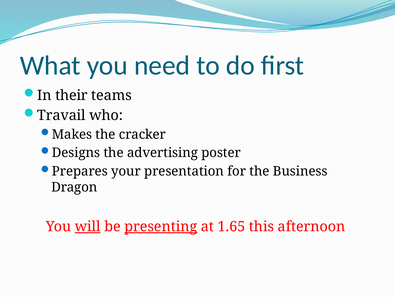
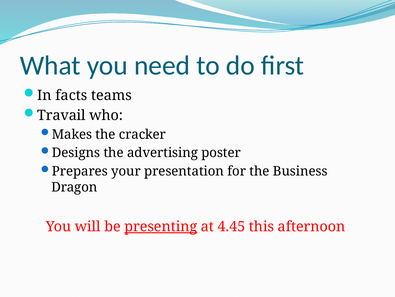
their: their -> facts (71, 95)
will underline: present -> none (88, 226)
1.65: 1.65 -> 4.45 (231, 226)
